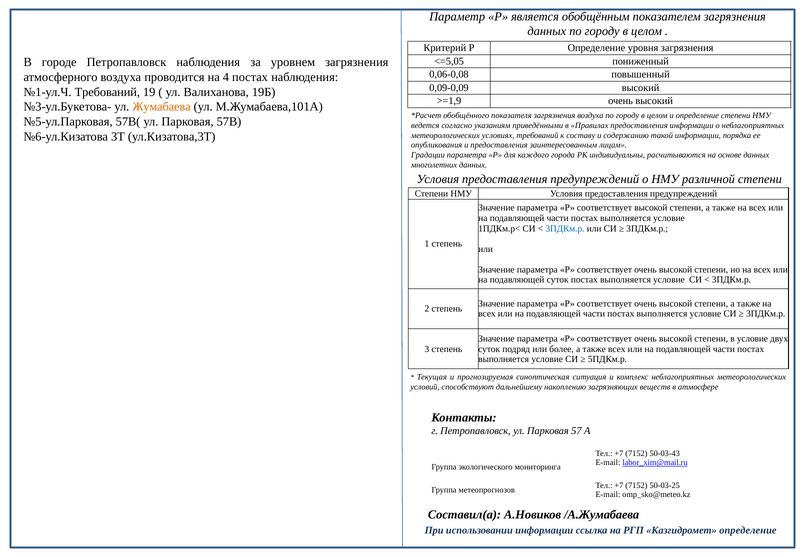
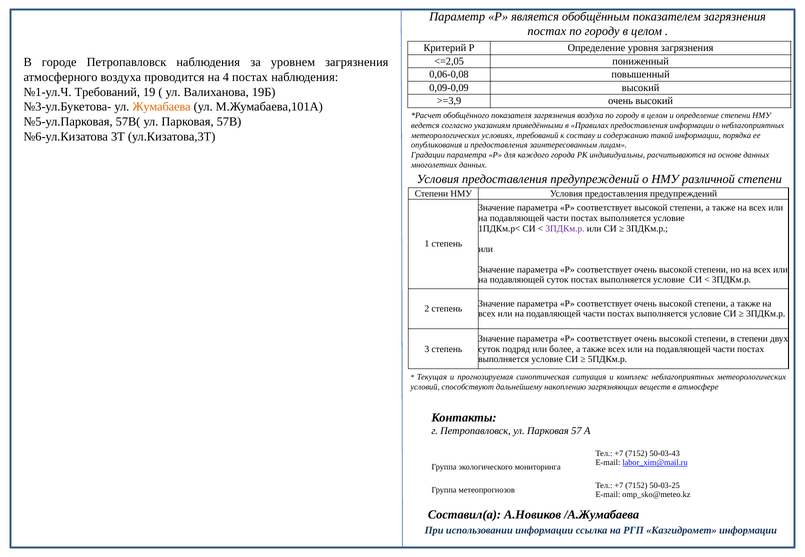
данных: данных -> постах (547, 31)
<=5,05: <=5,05 -> <=2,05 (449, 61)
>=1,9: >=1,9 -> >=3,9 (449, 101)
3ПДКм.р colour: blue -> purple (565, 229)
в условие: условие -> степени (752, 339)
Казгидромет определение: определение -> информации (748, 531)
